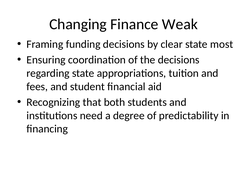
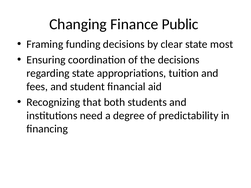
Weak: Weak -> Public (180, 24)
